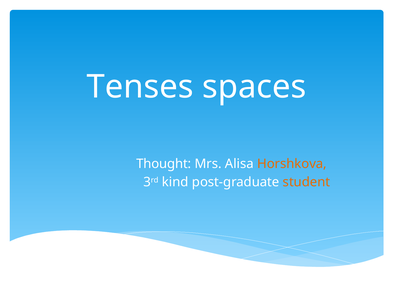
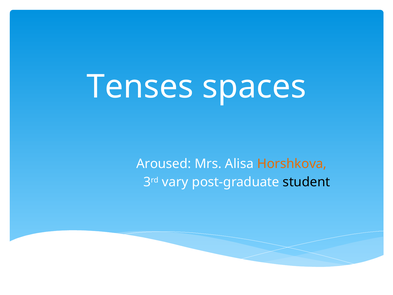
Thought: Thought -> Aroused (164, 164)
kind: kind -> vary (175, 182)
student colour: orange -> black (306, 182)
